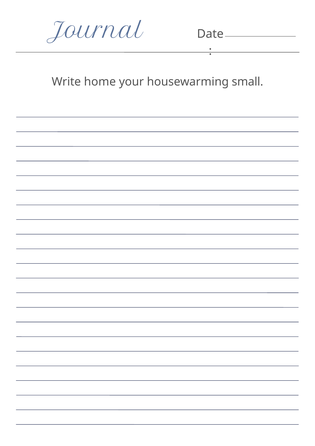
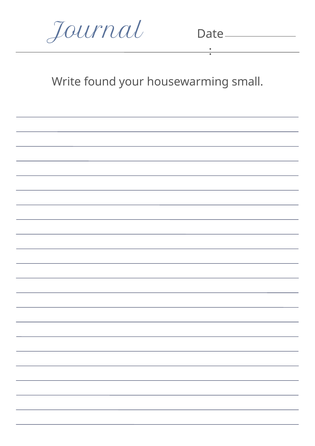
home: home -> found (100, 82)
